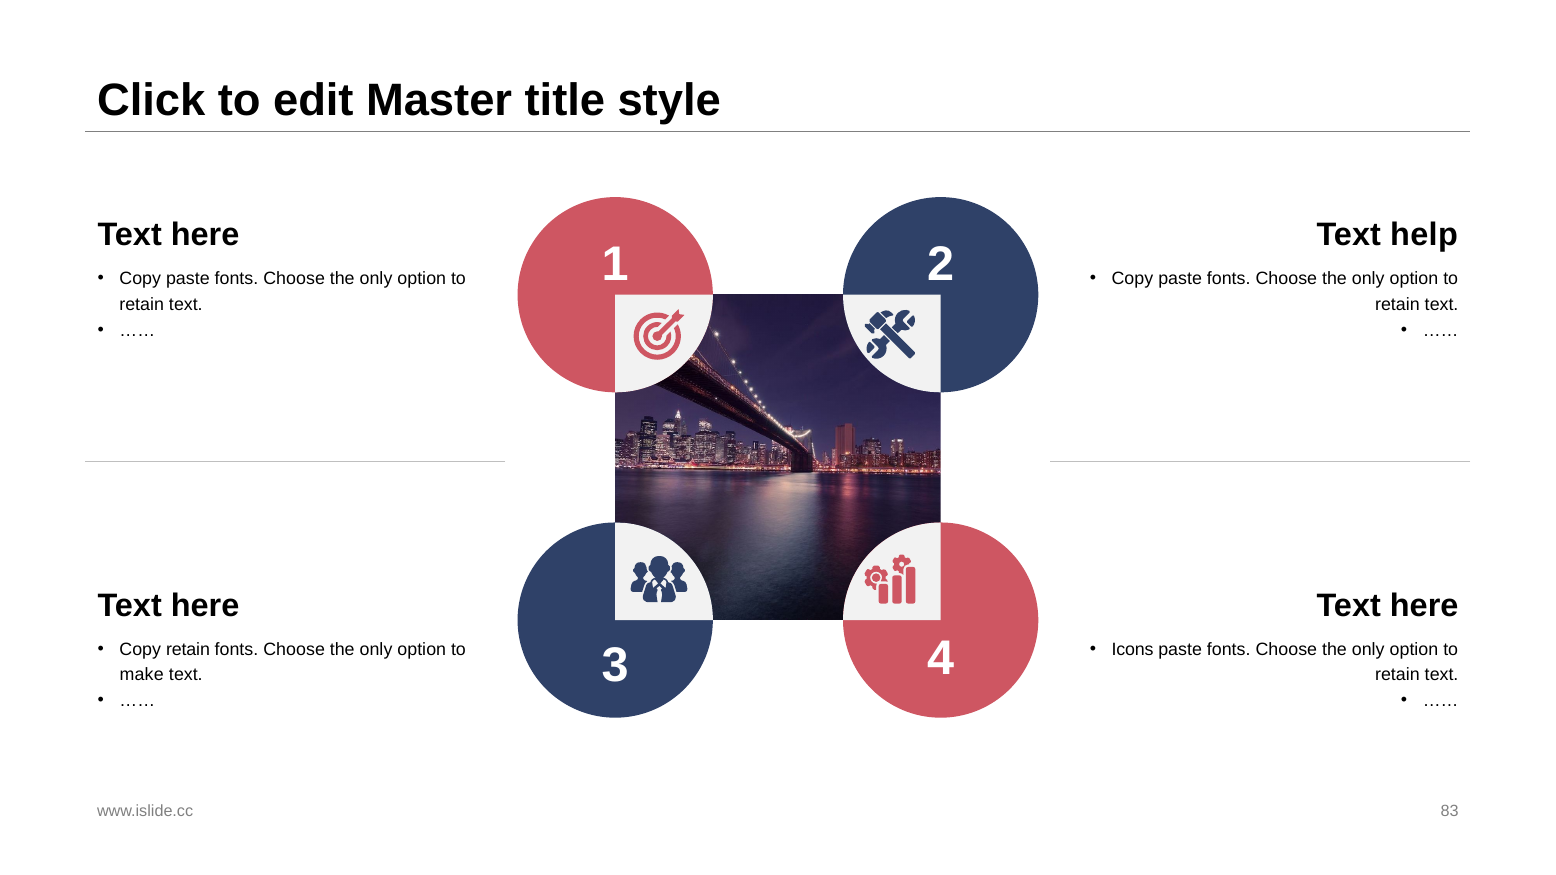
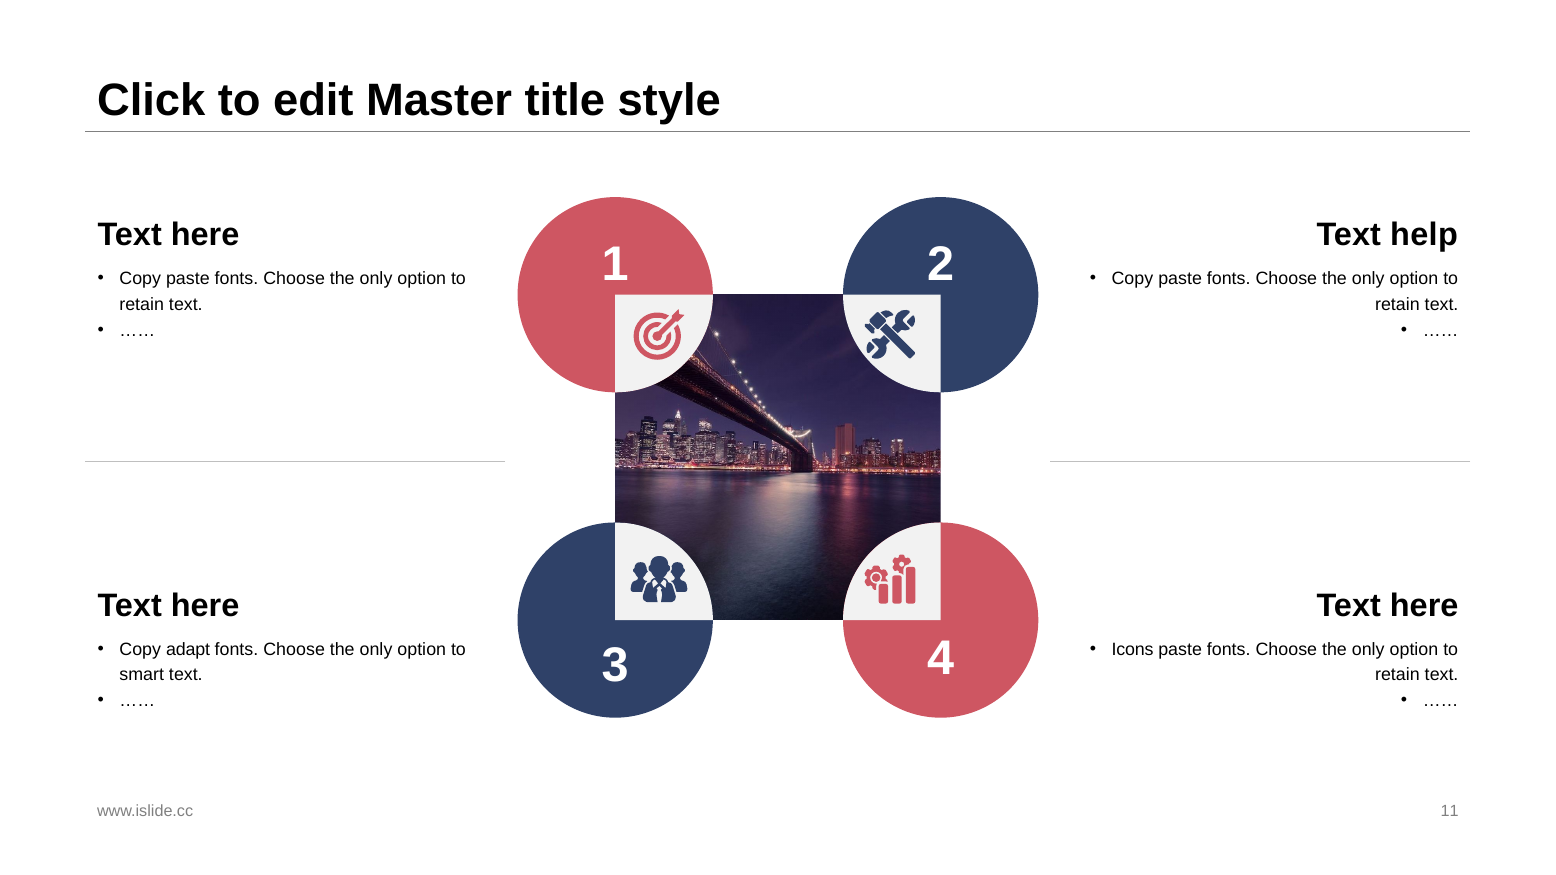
Copy retain: retain -> adapt (188, 650)
make: make -> smart (142, 675)
83: 83 -> 11 (1450, 811)
